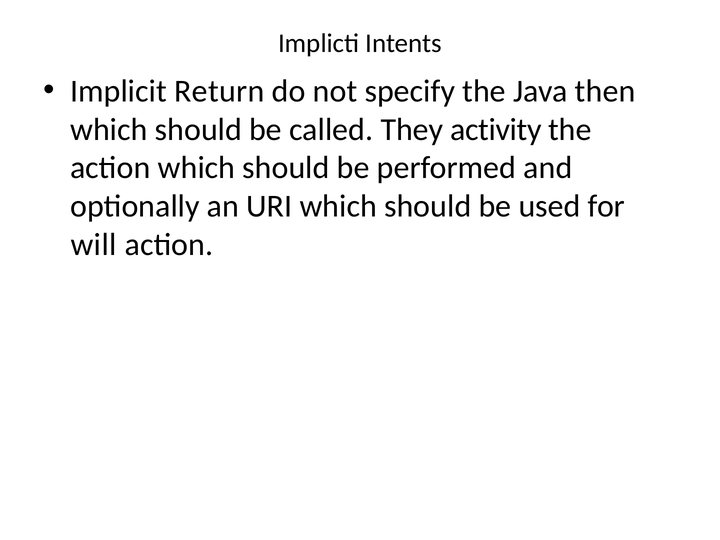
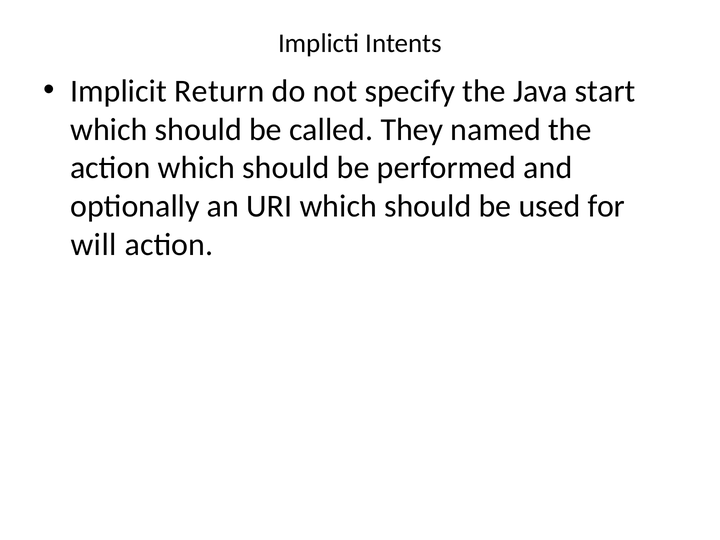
then: then -> start (605, 91)
activity: activity -> named (496, 129)
